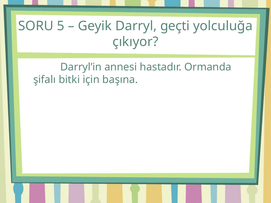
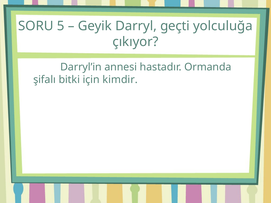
başına: başına -> kimdir (120, 80)
